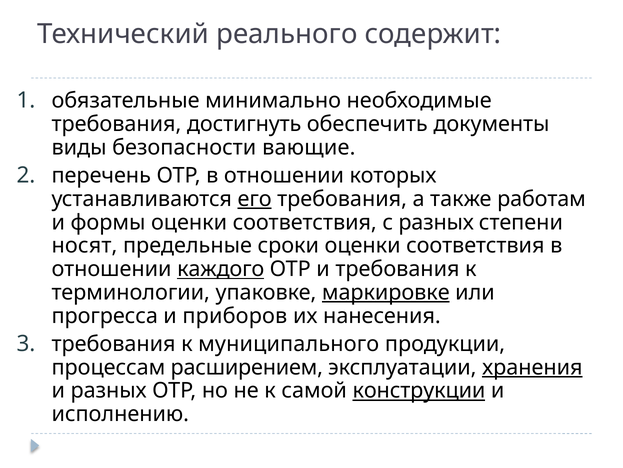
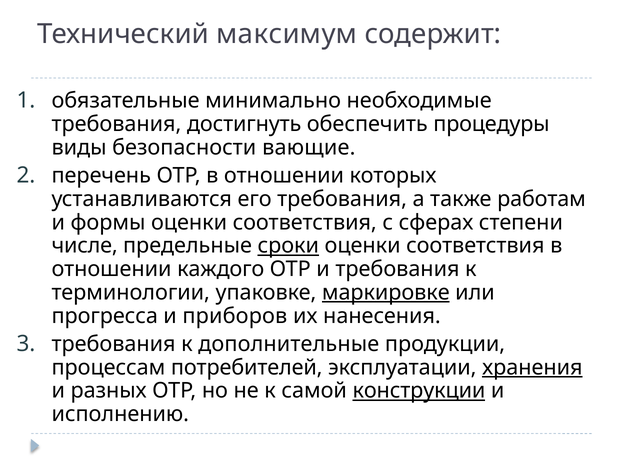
реального: реального -> максимум (287, 34)
документы: документы -> процедуры (491, 124)
его underline: present -> none (255, 199)
с разных: разных -> сферах (436, 222)
носят: носят -> числе (85, 245)
сроки underline: none -> present (288, 245)
каждого underline: present -> none (221, 269)
муниципального: муниципального -> дополнительные (289, 343)
расширением: расширением -> потребителей (247, 367)
